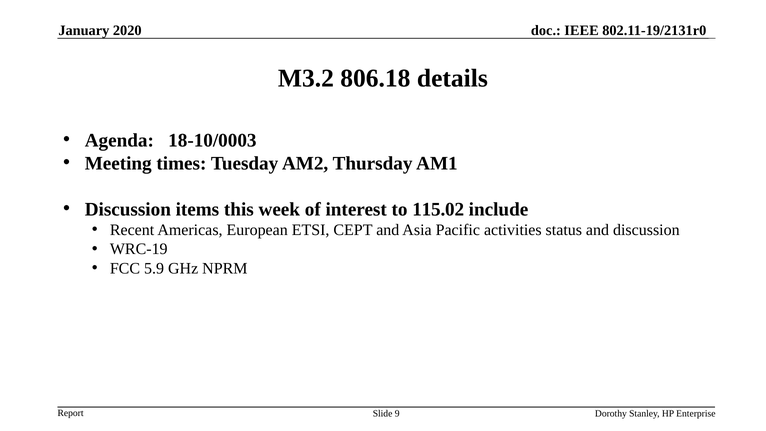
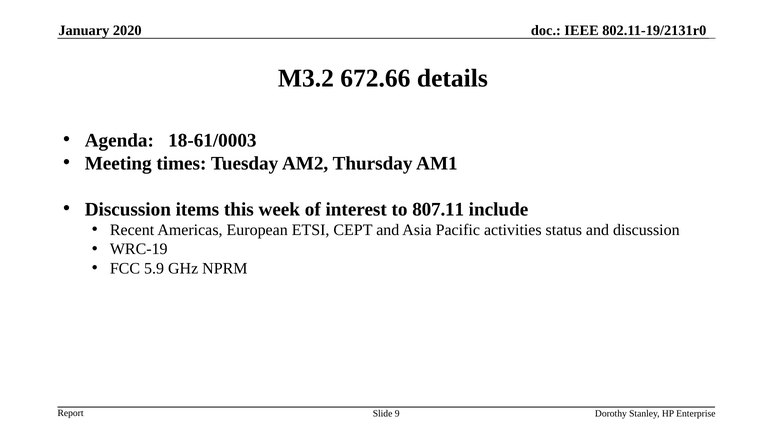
806.18: 806.18 -> 672.66 (375, 78)
18-10/0003: 18-10/0003 -> 18-61/0003 (212, 140)
115.02: 115.02 -> 807.11 (438, 209)
